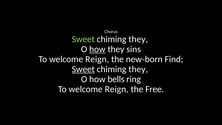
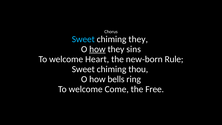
Sweet colour: light green -> light blue (83, 39)
Reign: Reign -> Heart (97, 59)
Find: Find -> Rule (174, 59)
Sweet underline: present -> none (83, 69)
they: they -> thou (138, 69)
Reign: Reign -> Come (117, 89)
